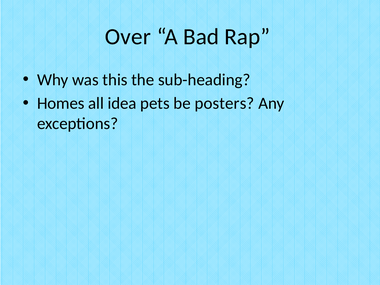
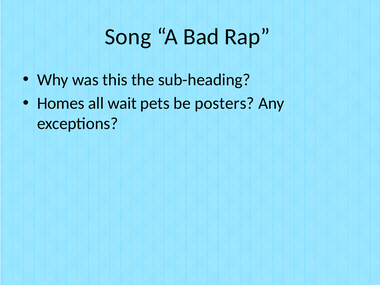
Over: Over -> Song (128, 37)
idea: idea -> wait (122, 103)
